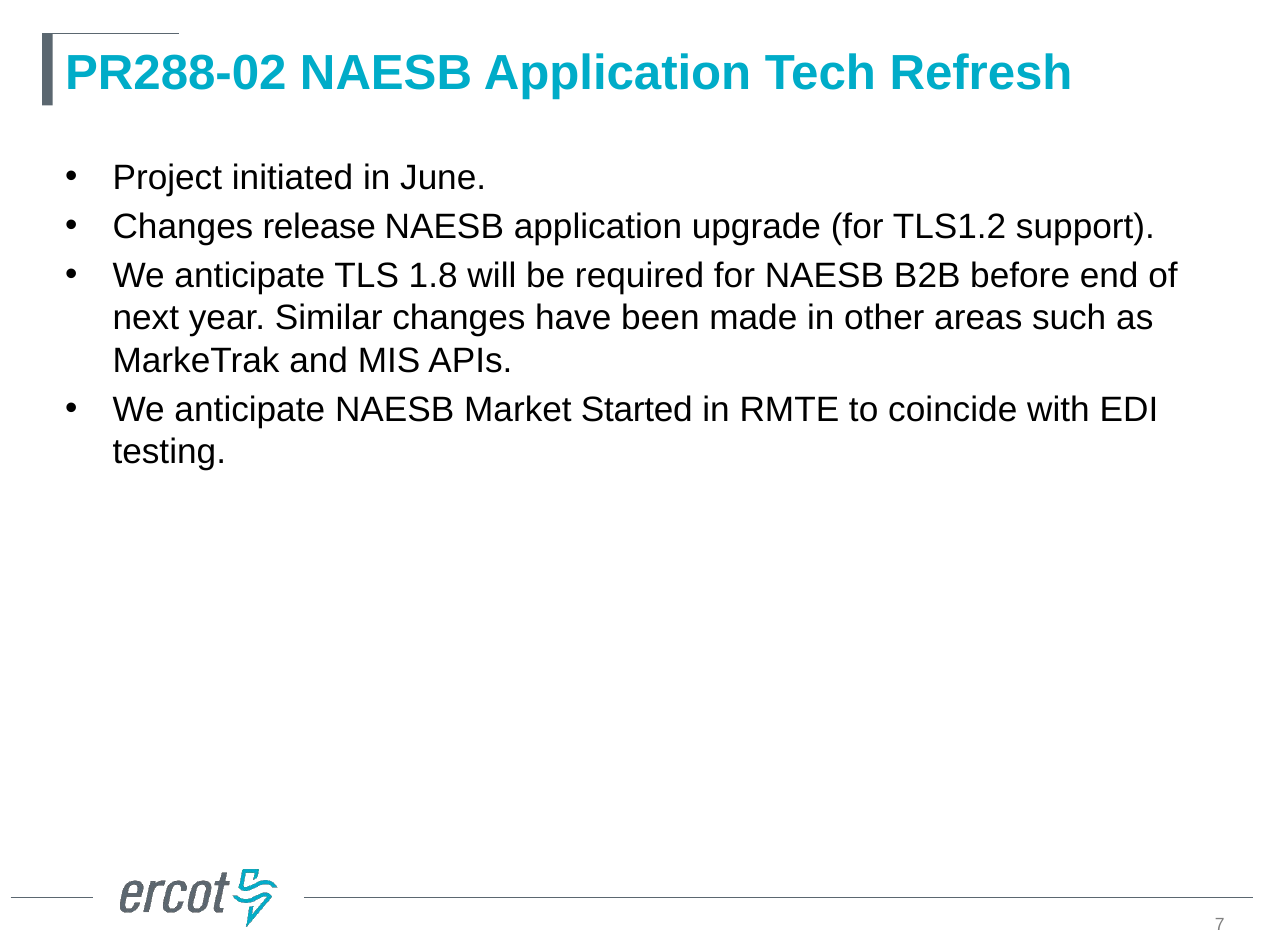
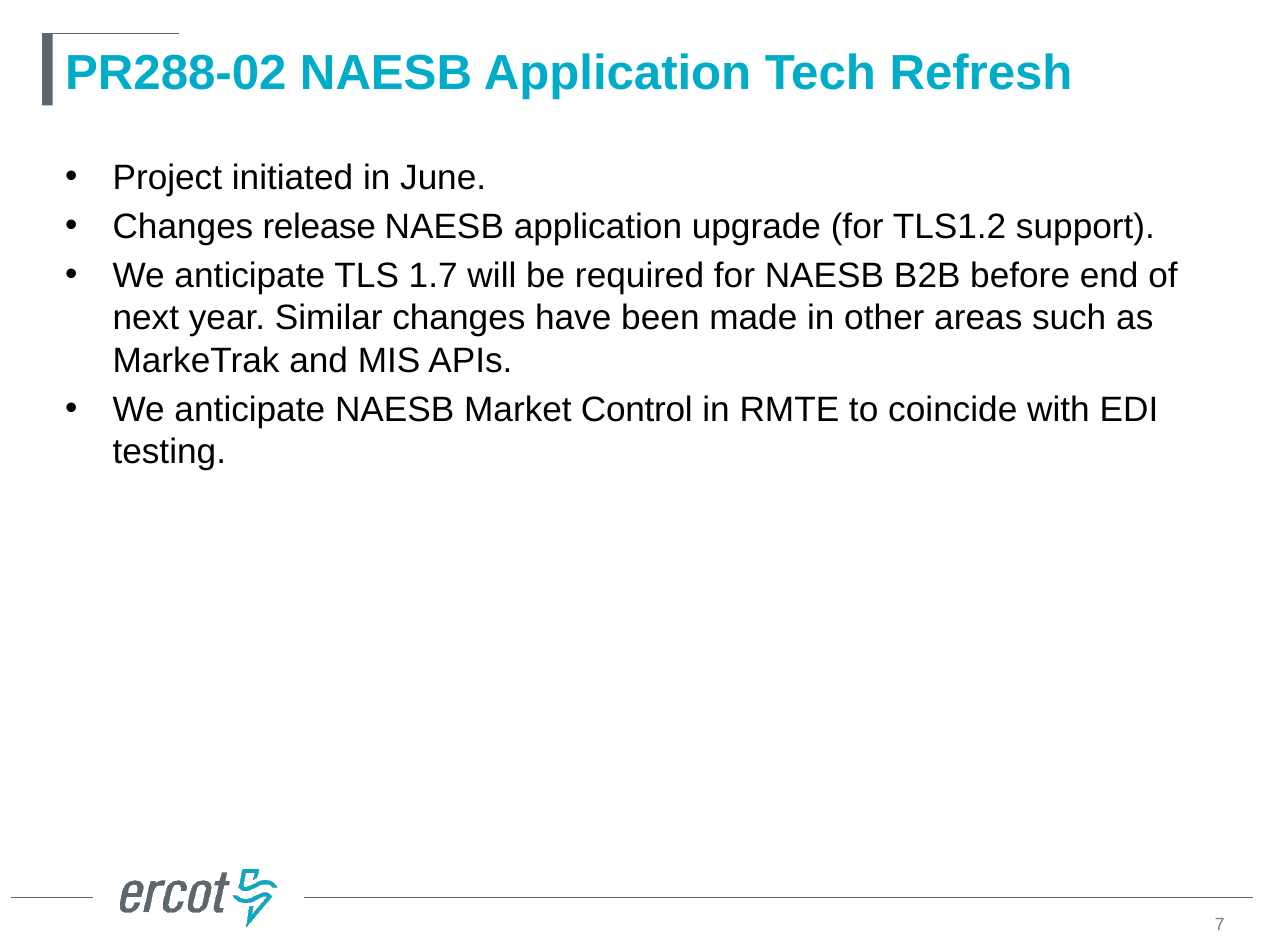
1.8: 1.8 -> 1.7 (433, 276)
Started: Started -> Control (637, 410)
